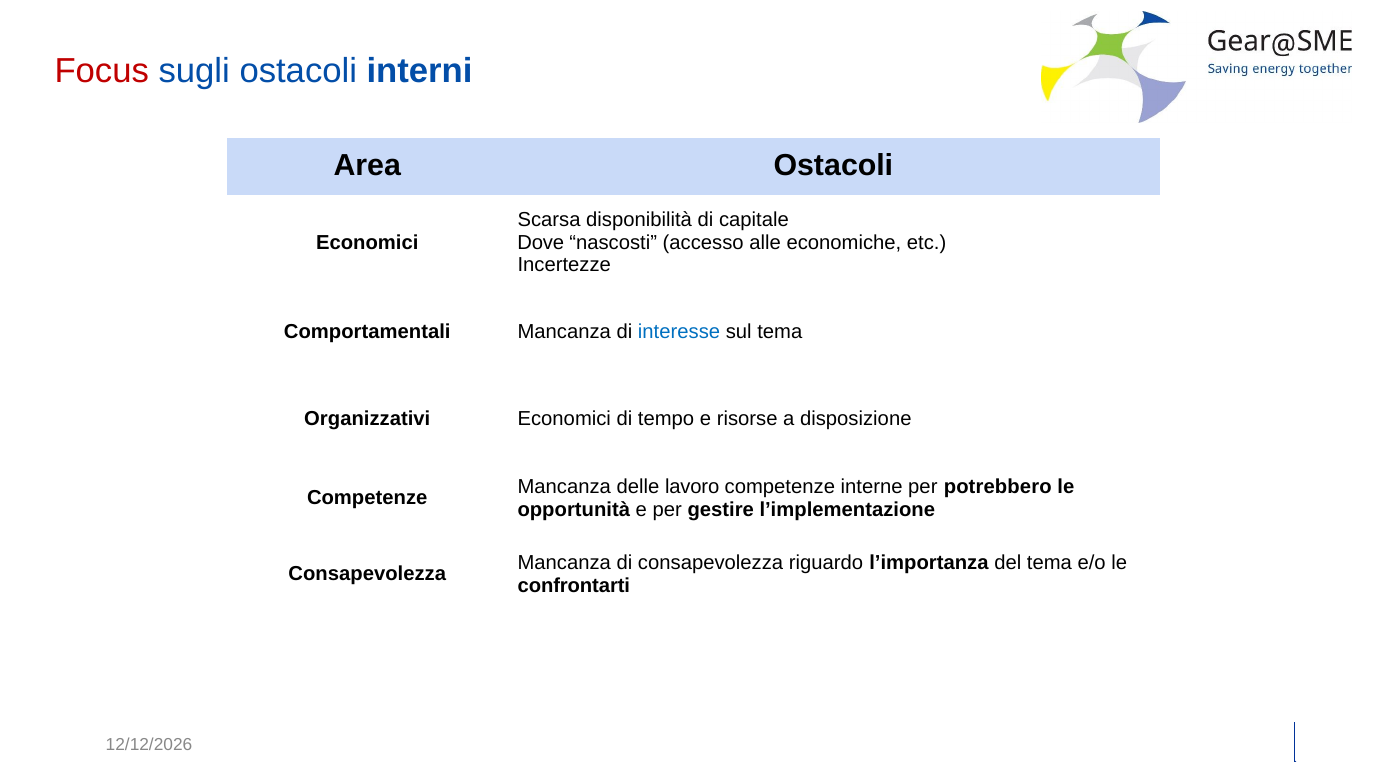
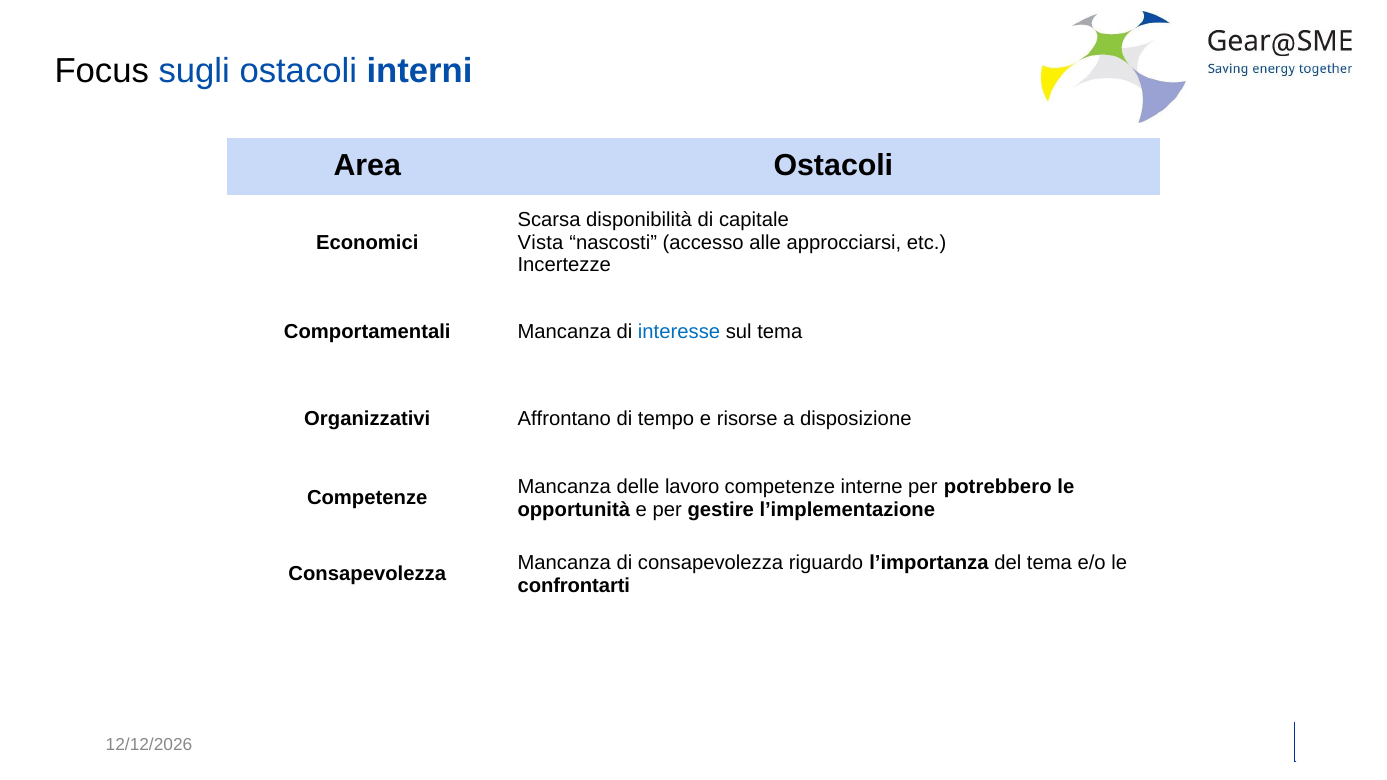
Focus colour: red -> black (102, 71)
Dove: Dove -> Vista (541, 243)
economiche: economiche -> approcciarsi (844, 243)
Organizzativi Economici: Economici -> Affrontano (564, 419)
